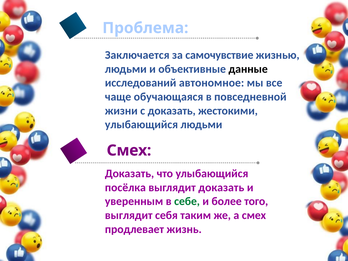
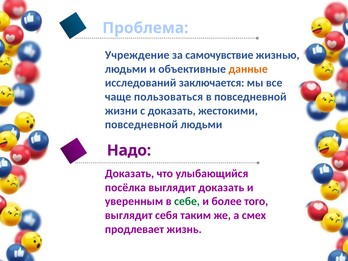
Заключается: Заключается -> Учреждение (137, 55)
данные colour: black -> orange (248, 69)
автономное: автономное -> заключается (212, 83)
обучающаяся: обучающаяся -> пользоваться (168, 97)
улыбающийся: улыбающийся -> повседневной (141, 125)
Смех: Смех -> Надо (129, 150)
